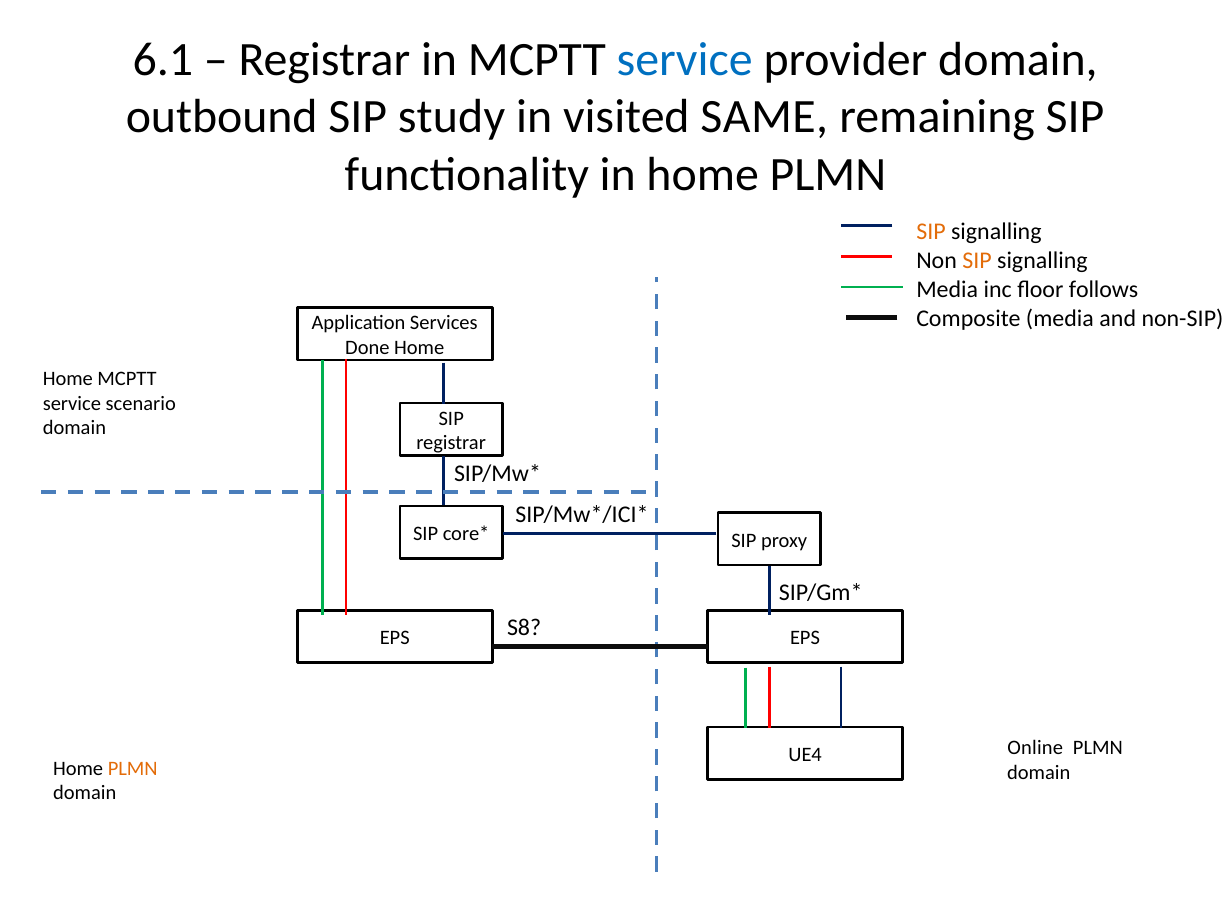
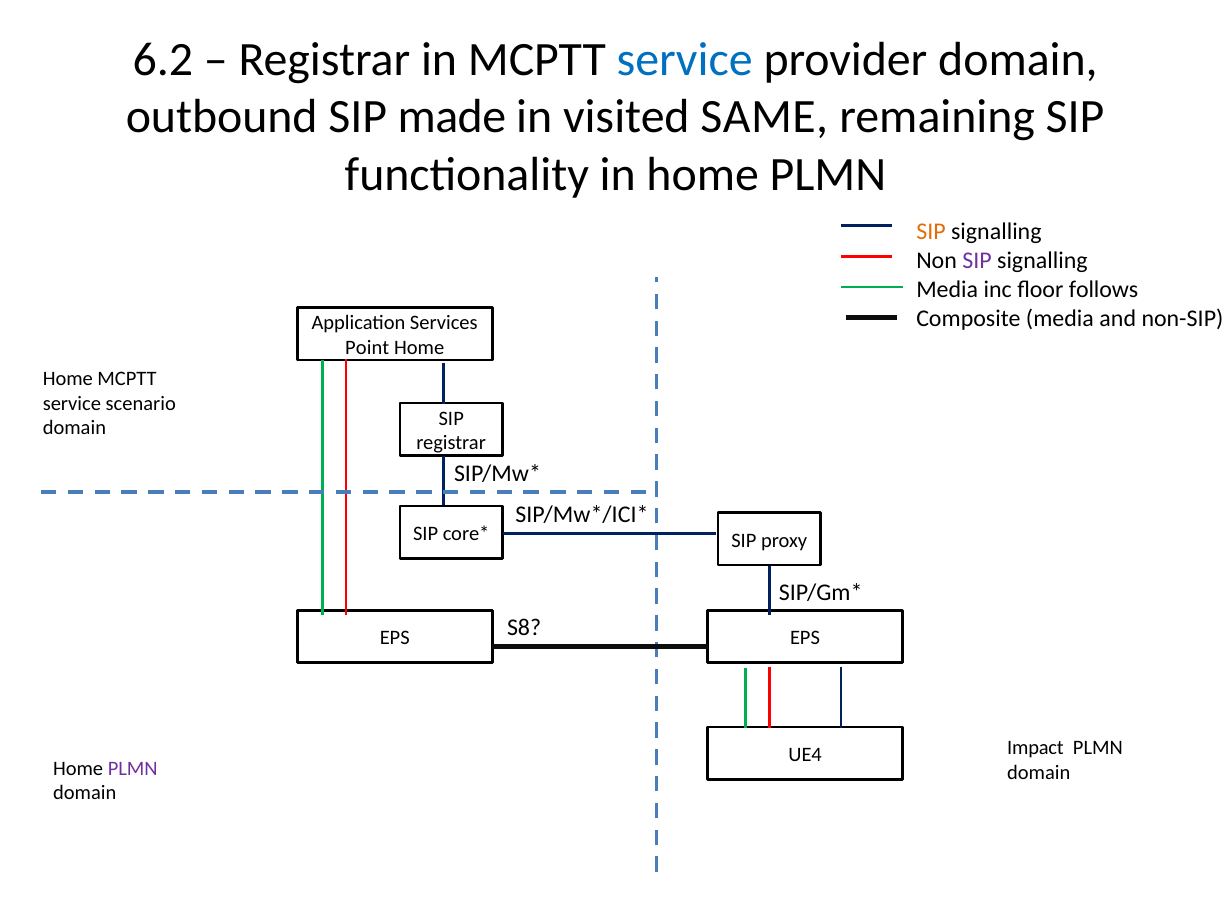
6.1: 6.1 -> 6.2 (163, 60)
study: study -> made (452, 117)
SIP colour: orange -> purple (977, 261)
Done: Done -> Point (367, 348)
Online: Online -> Impact (1035, 748)
PLMN colour: orange -> purple (133, 769)
